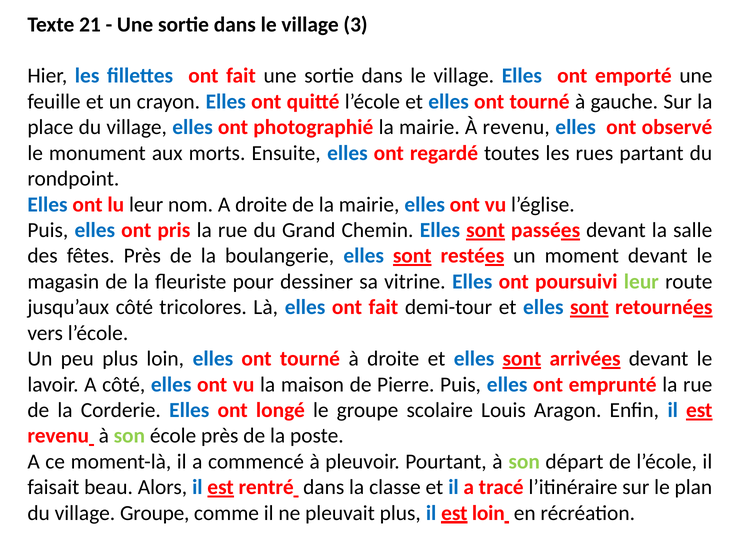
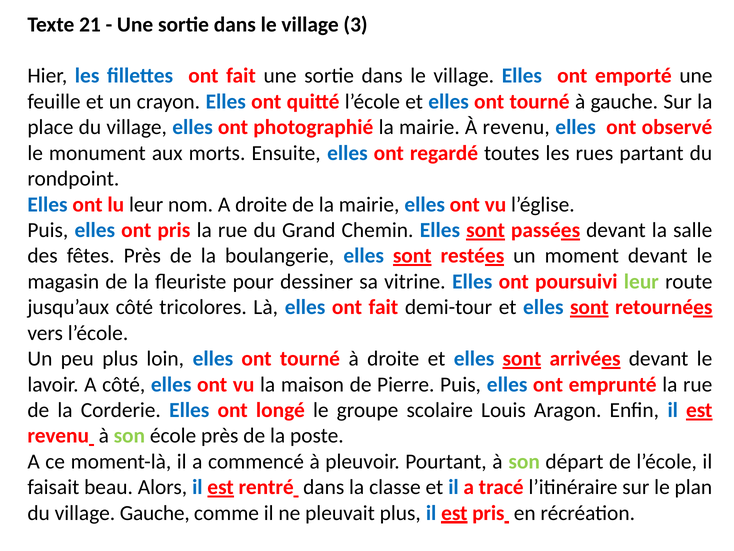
village Groupe: Groupe -> Gauche (155, 513)
est loin: loin -> pris (488, 513)
